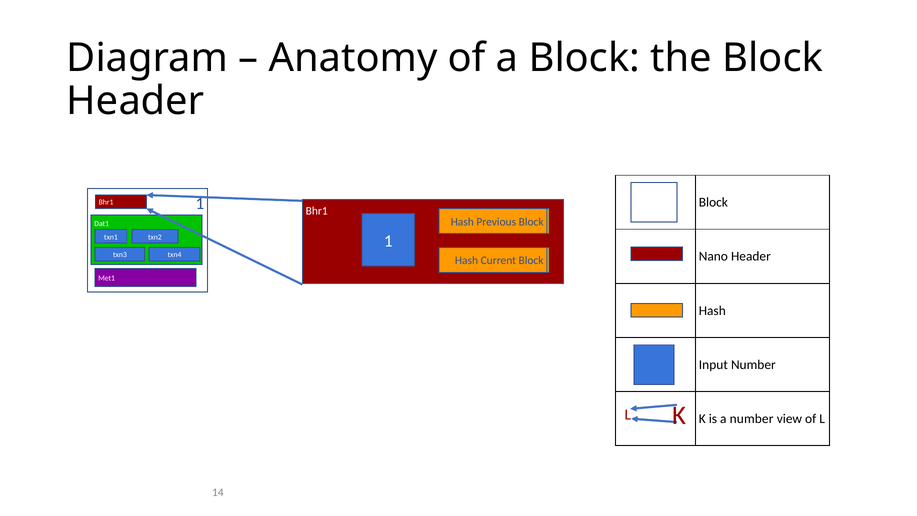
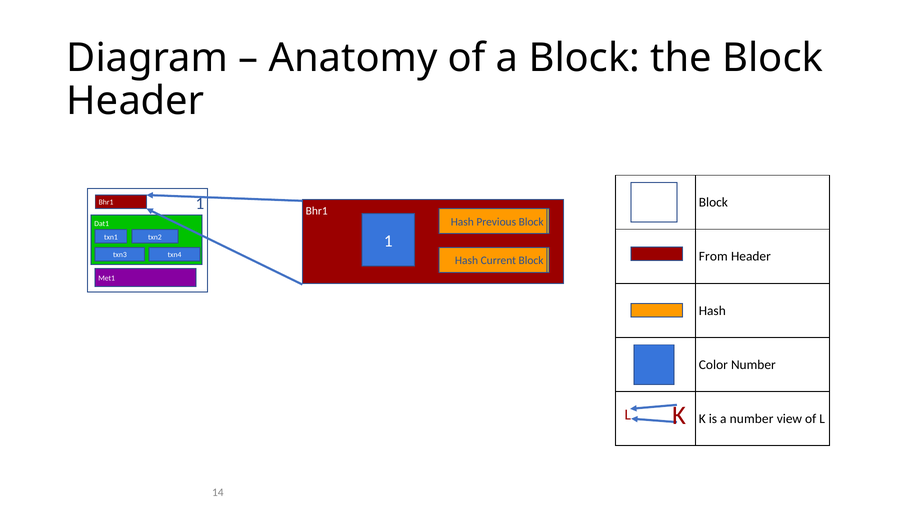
Nano: Nano -> From (713, 256)
Input: Input -> Color (713, 365)
